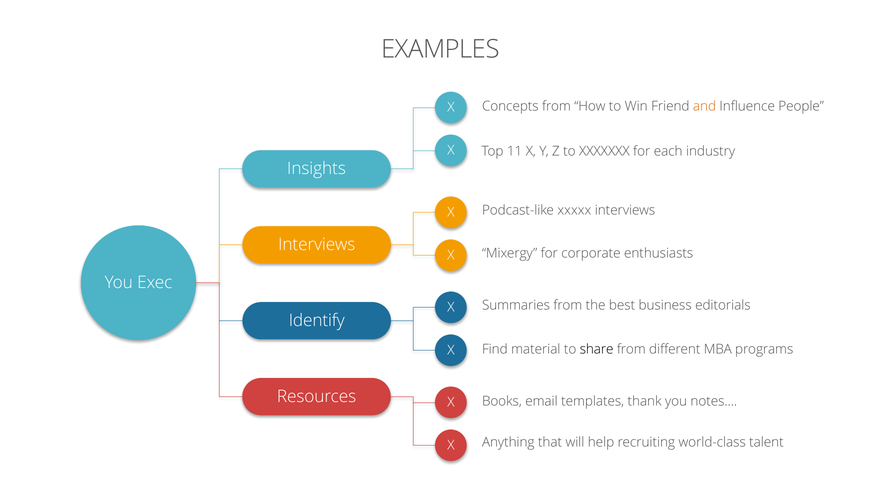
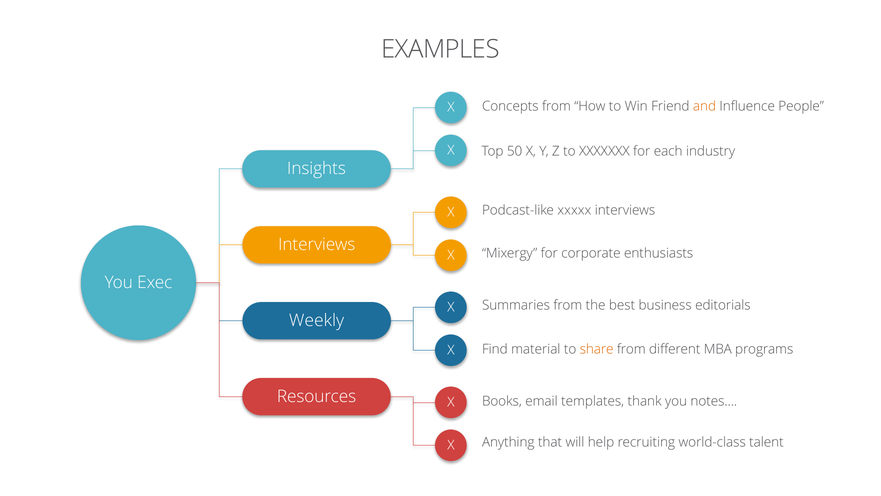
11: 11 -> 50 (515, 151)
Identify: Identify -> Weekly (317, 320)
share colour: black -> orange (597, 349)
